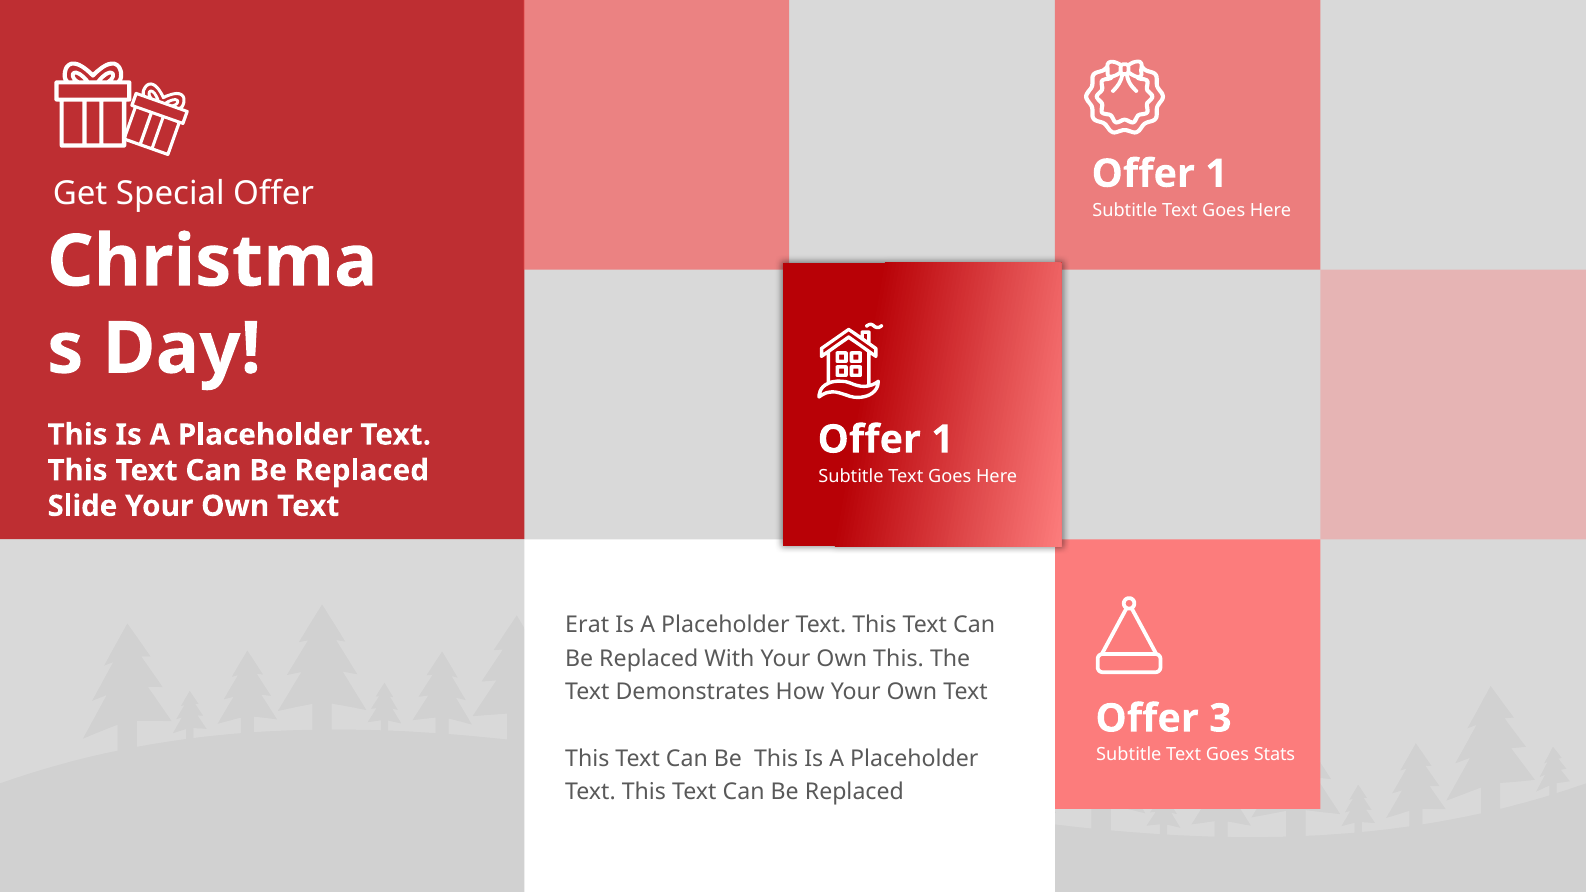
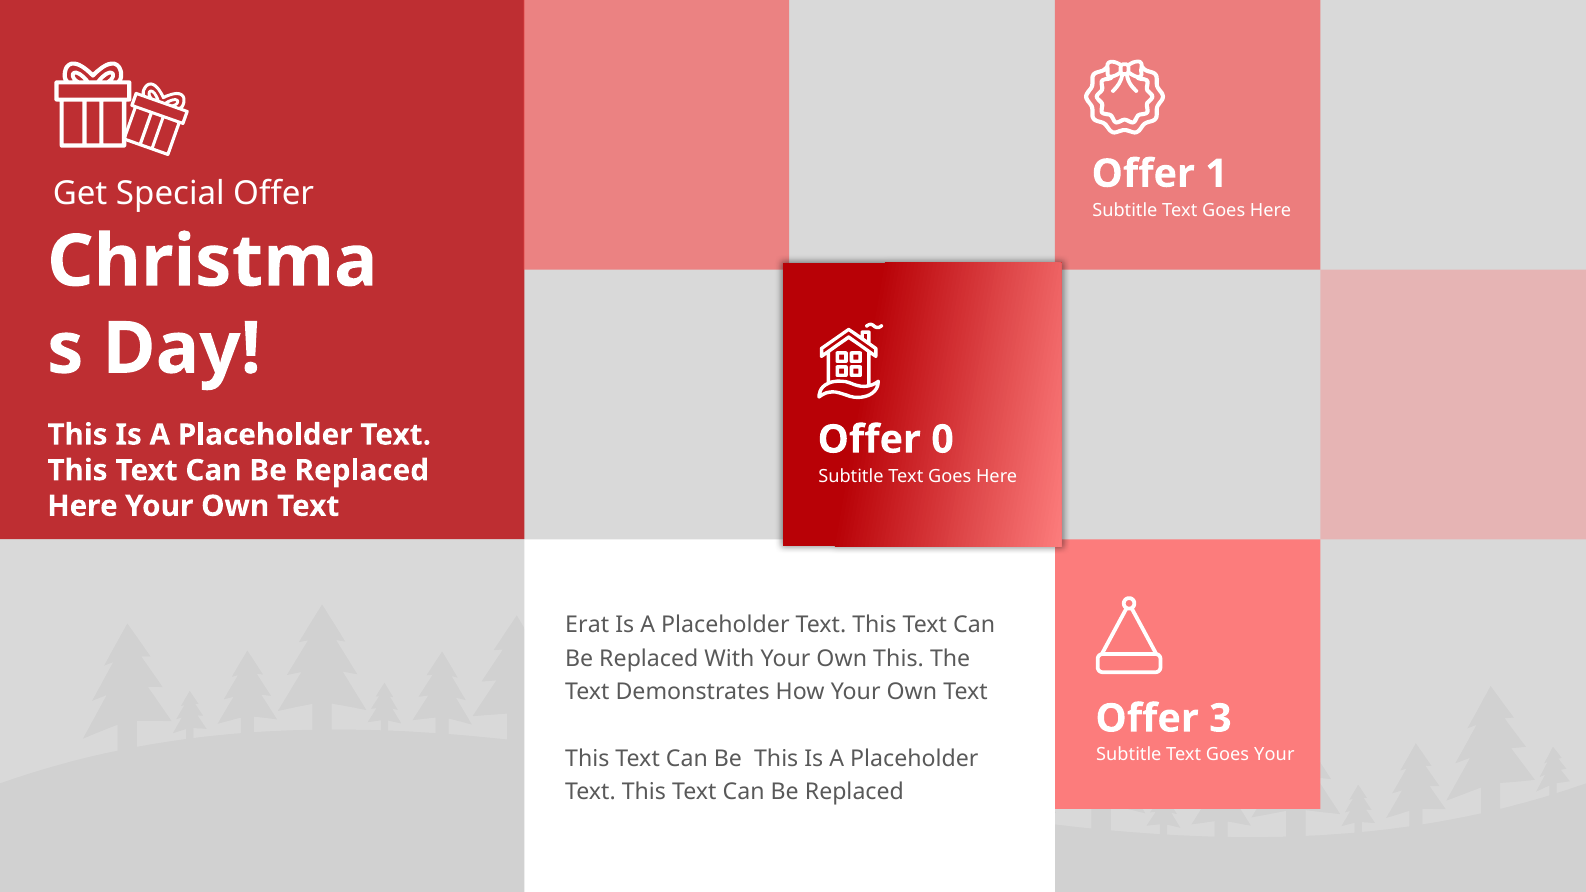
1: 1 -> 0 (943, 440)
Slide: Slide -> Here (82, 506)
Goes Stats: Stats -> Your (1274, 755)
